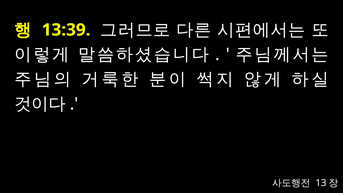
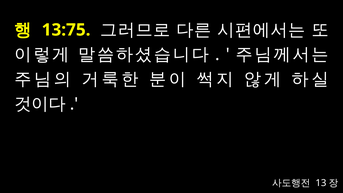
13:39: 13:39 -> 13:75 (66, 30)
